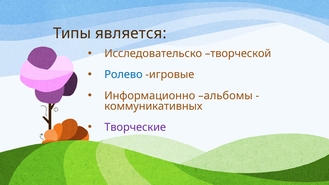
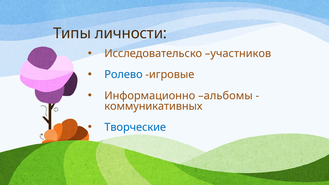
является: является -> личности (131, 33)
творческой: творческой -> участников (238, 54)
Творческие colour: purple -> blue (135, 127)
